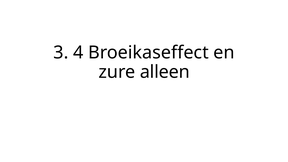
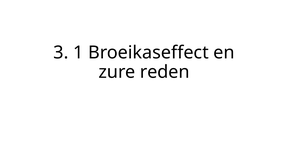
4: 4 -> 1 (78, 53)
alleen: alleen -> reden (165, 72)
